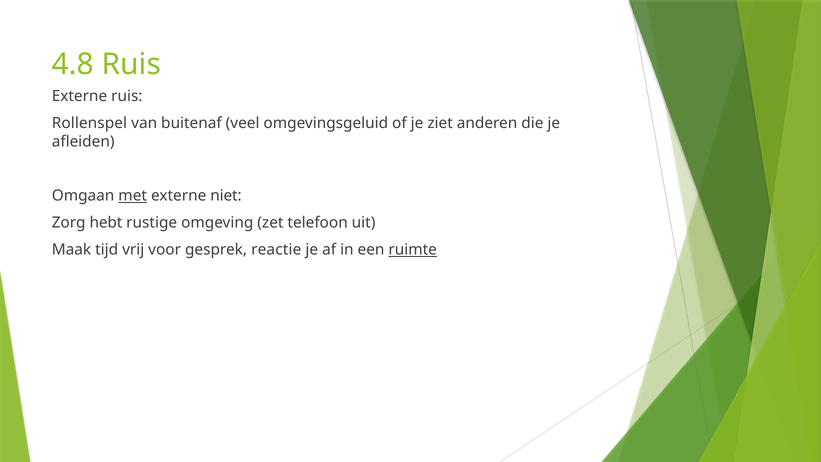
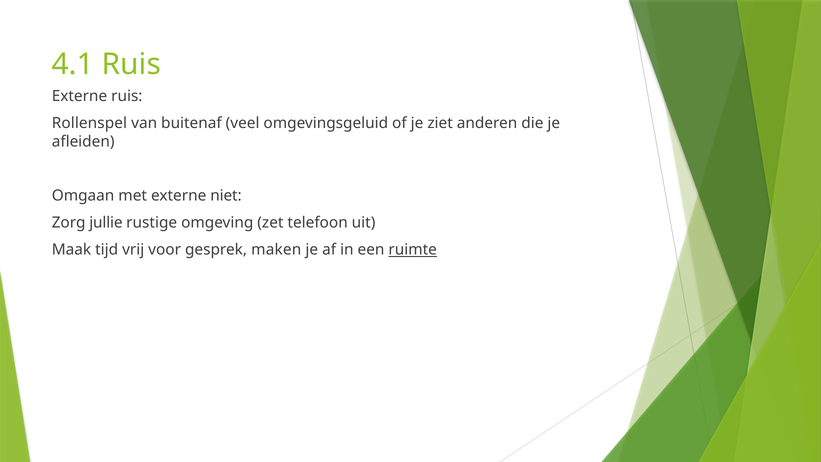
4.8: 4.8 -> 4.1 (73, 64)
met underline: present -> none (133, 196)
hebt: hebt -> jullie (106, 223)
reactie: reactie -> maken (276, 250)
